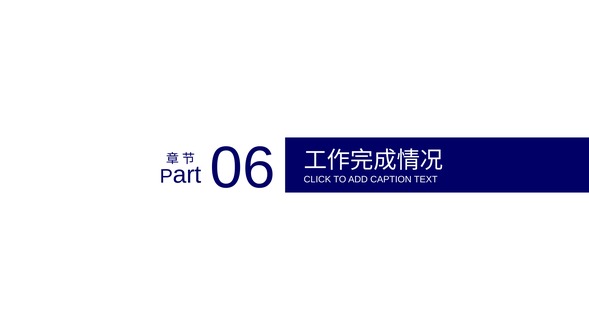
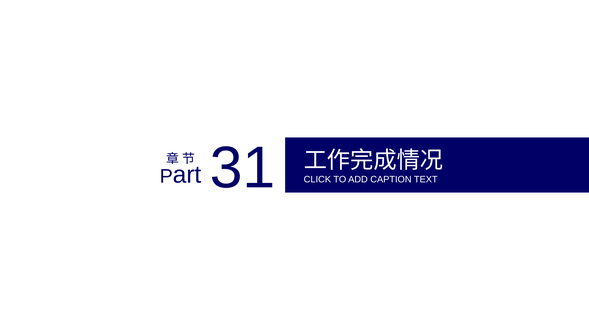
06: 06 -> 31 (243, 168)
